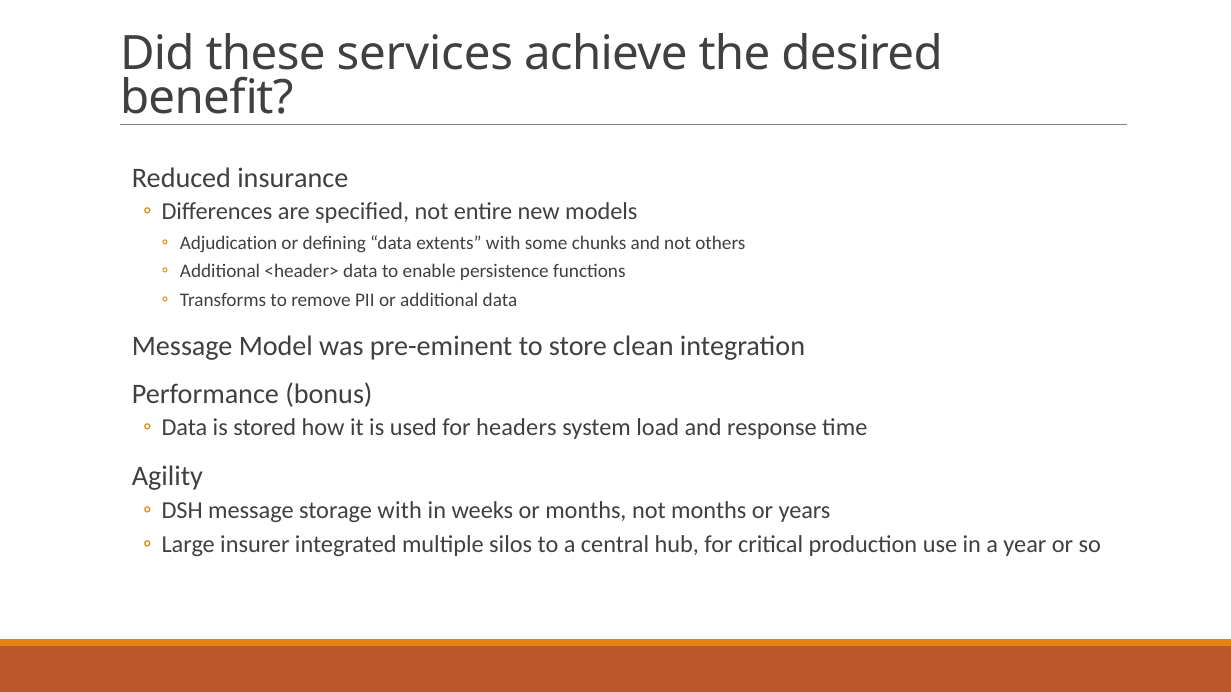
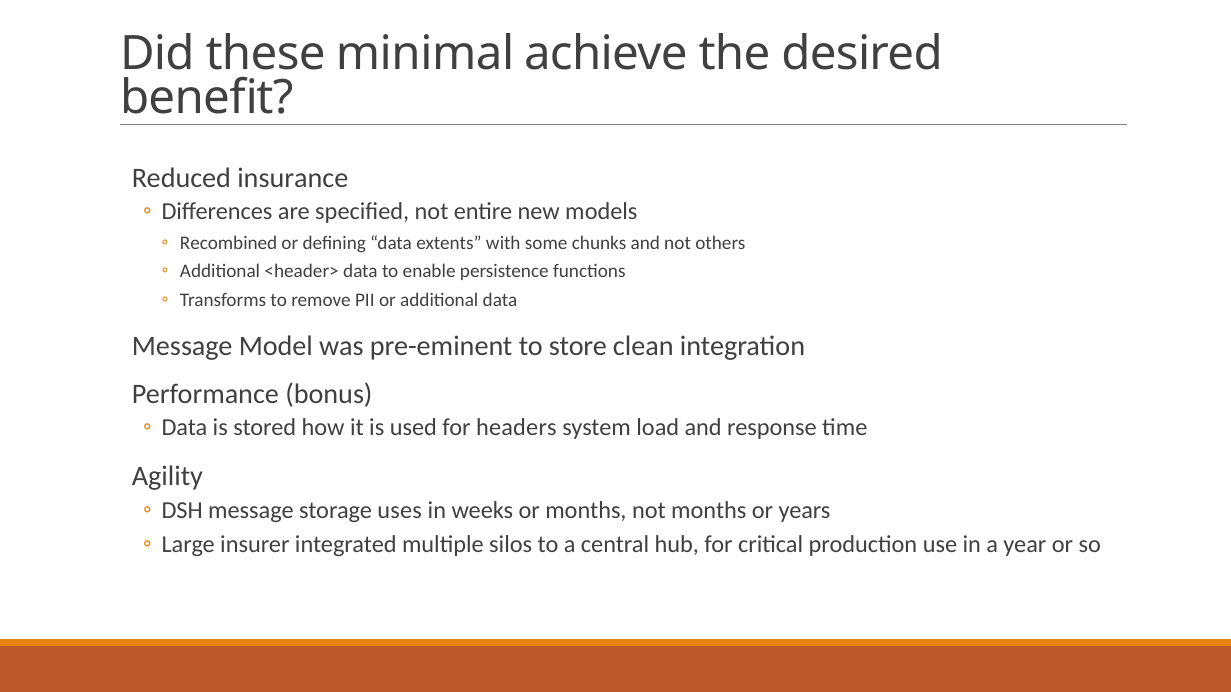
services: services -> minimal (425, 54)
Adjudication: Adjudication -> Recombined (229, 243)
storage with: with -> uses (400, 511)
